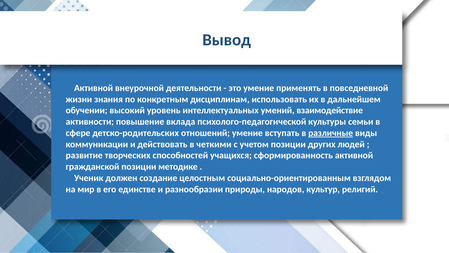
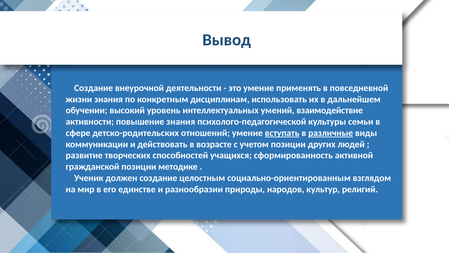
Активной: Активной -> Создание (94, 88)
повышение вклада: вклада -> знания (181, 122)
вступать underline: none -> present (282, 133)
четкими: четкими -> возрасте (214, 144)
